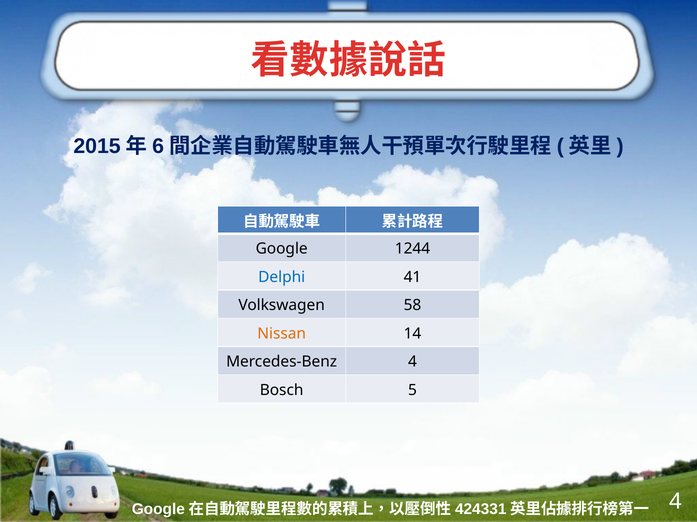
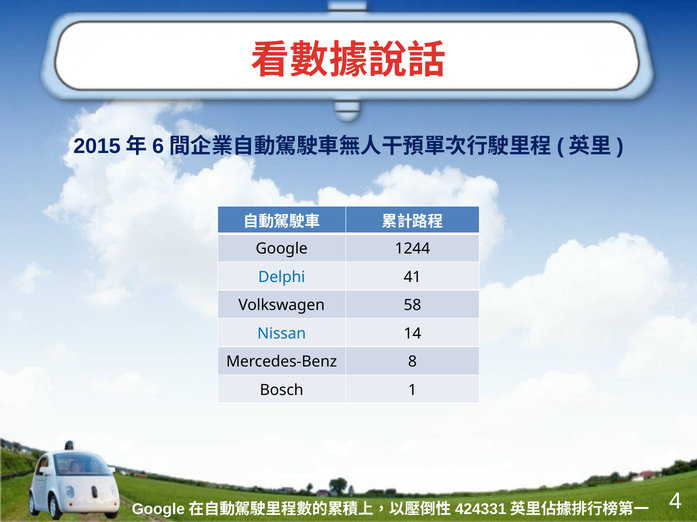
Nissan colour: orange -> blue (282, 334)
Mercedes-Benz 4: 4 -> 8 (413, 362)
5: 5 -> 1 (413, 391)
